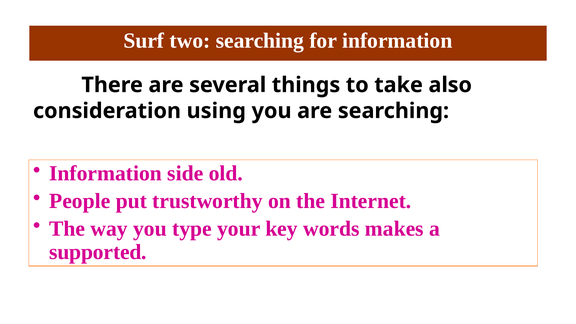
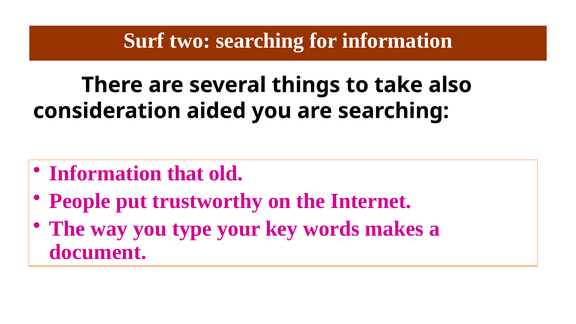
using: using -> aided (216, 111)
side: side -> that (185, 173)
supported: supported -> document (98, 252)
